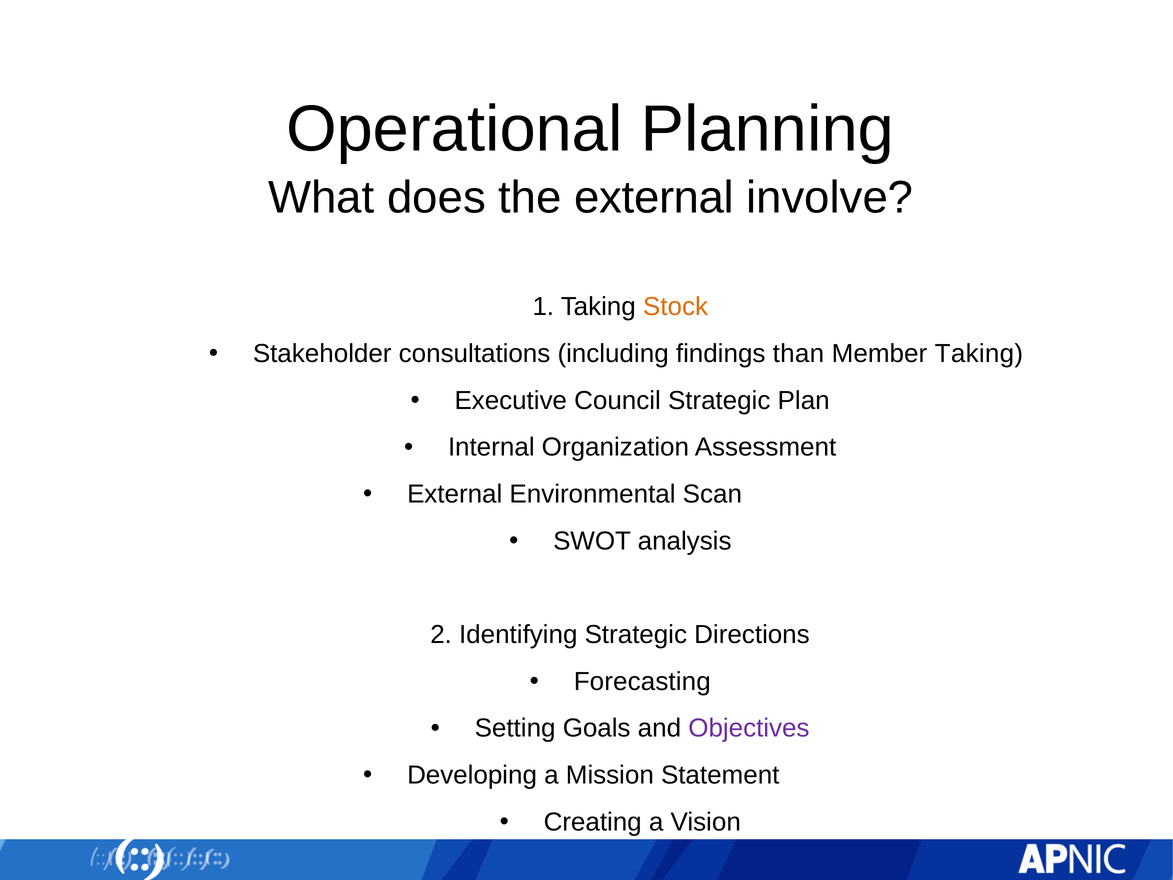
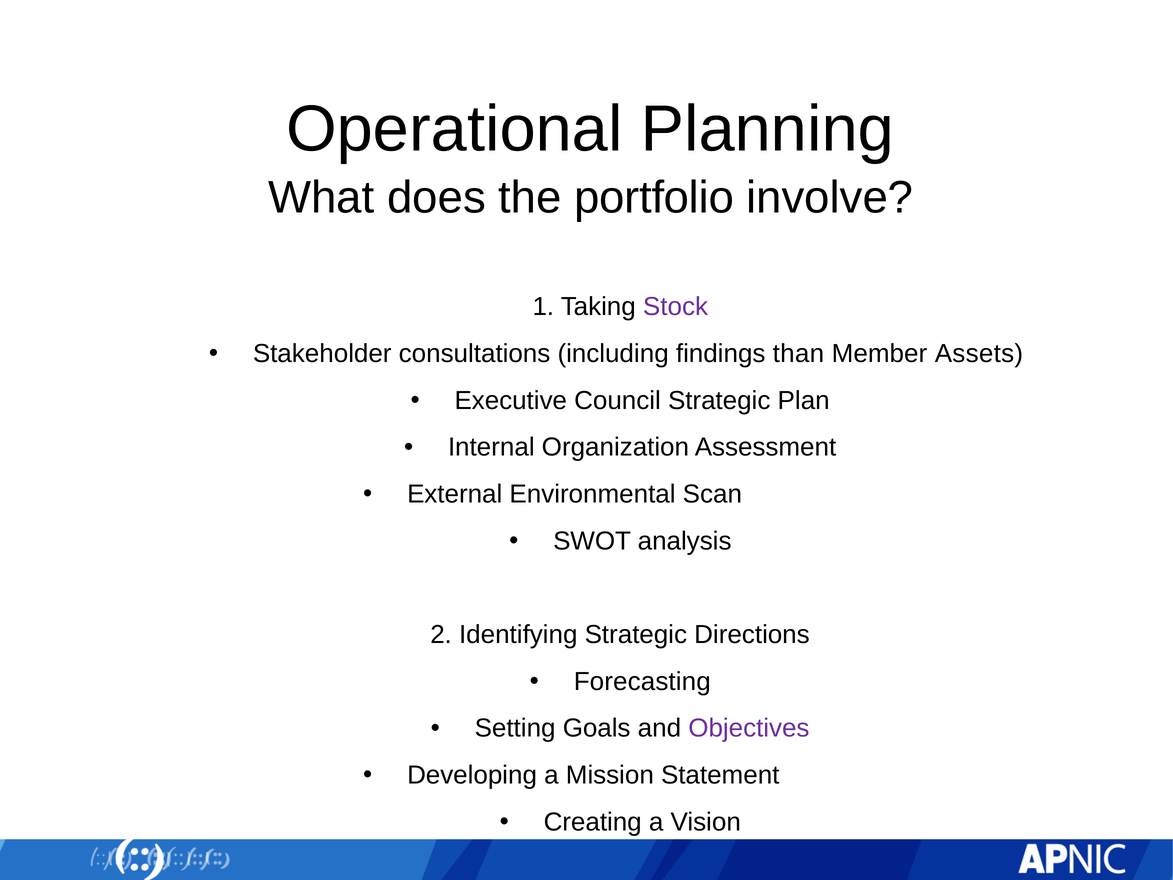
the external: external -> portfolio (654, 198)
Stock colour: orange -> purple (676, 307)
Member Taking: Taking -> Assets (979, 354)
